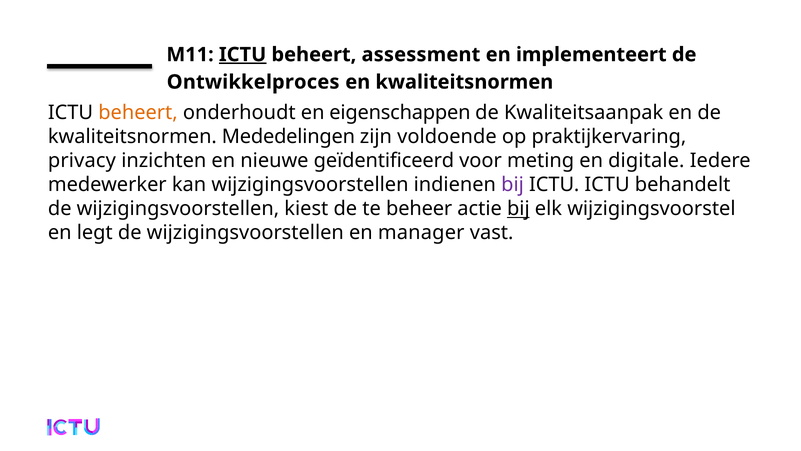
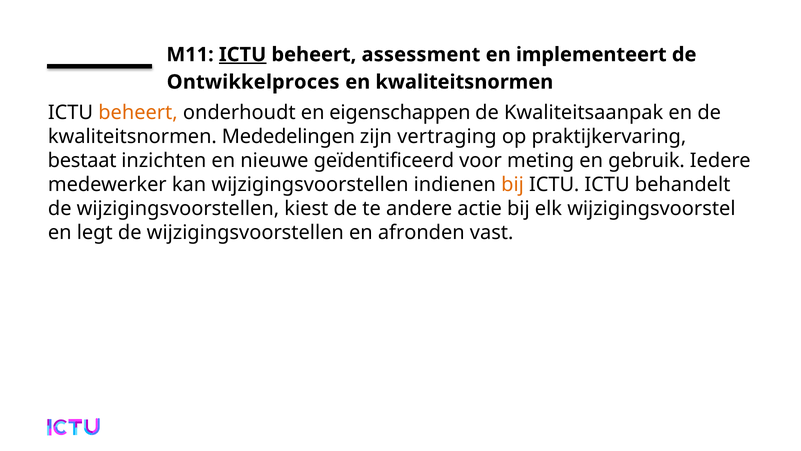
voldoende: voldoende -> vertraging (447, 137)
privacy: privacy -> bestaat (82, 161)
digitale: digitale -> gebruik (646, 161)
bij colour: purple -> orange (513, 185)
beheer: beheer -> andere (419, 209)
bij underline: present -> none (518, 209)
manager: manager -> afronden (421, 233)
